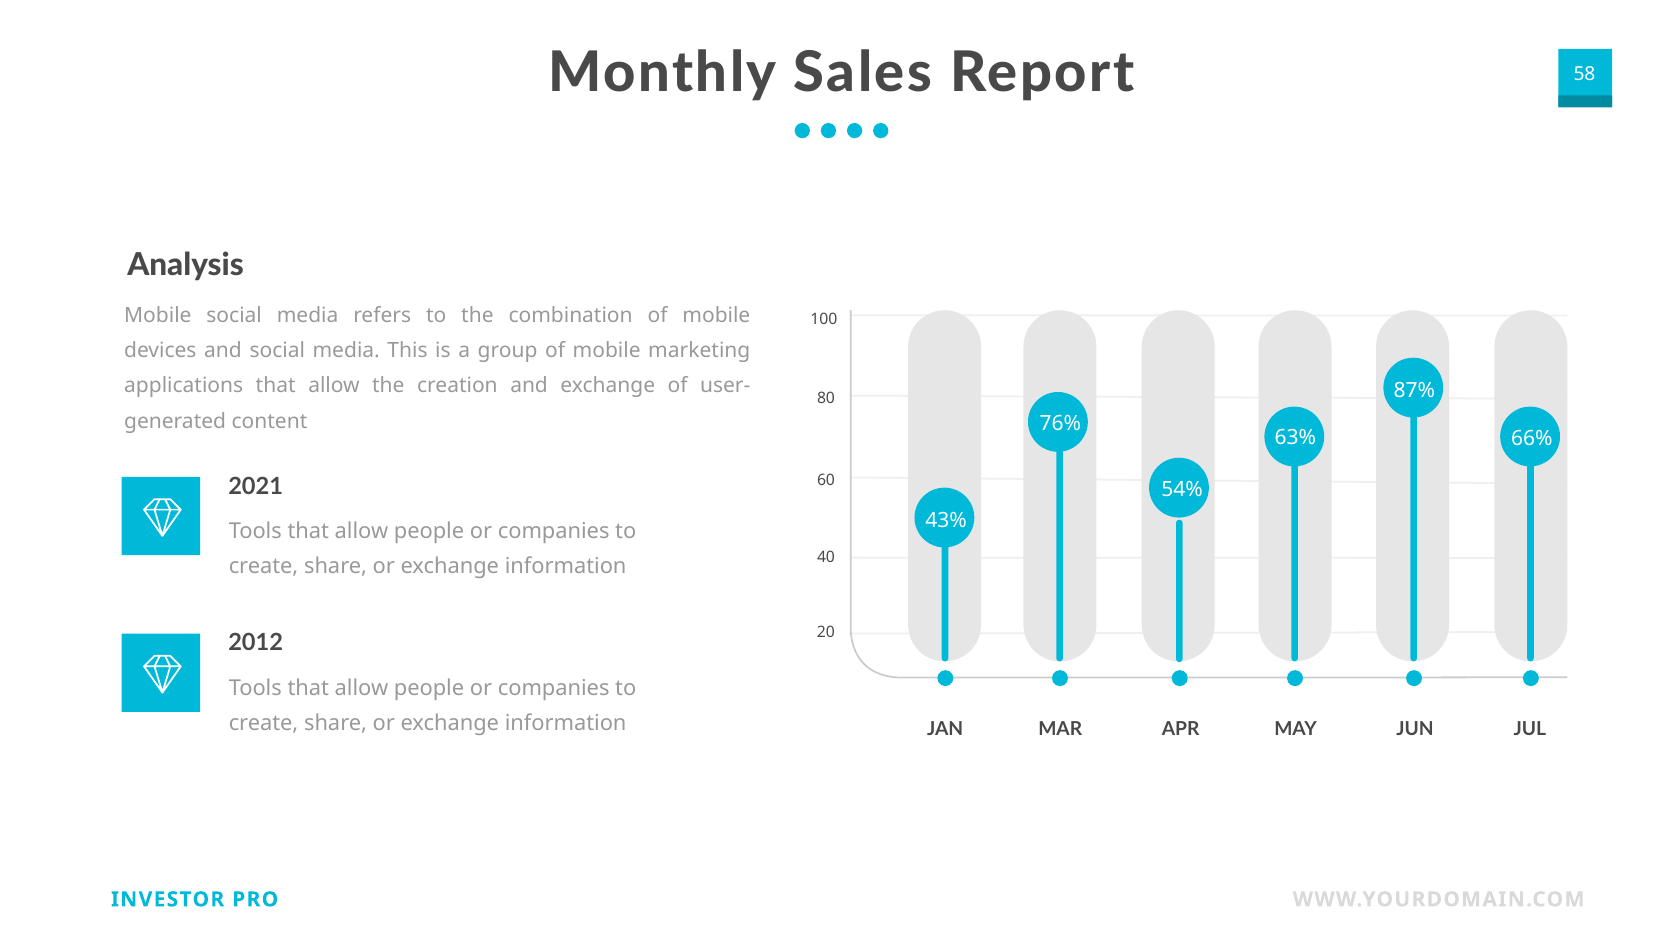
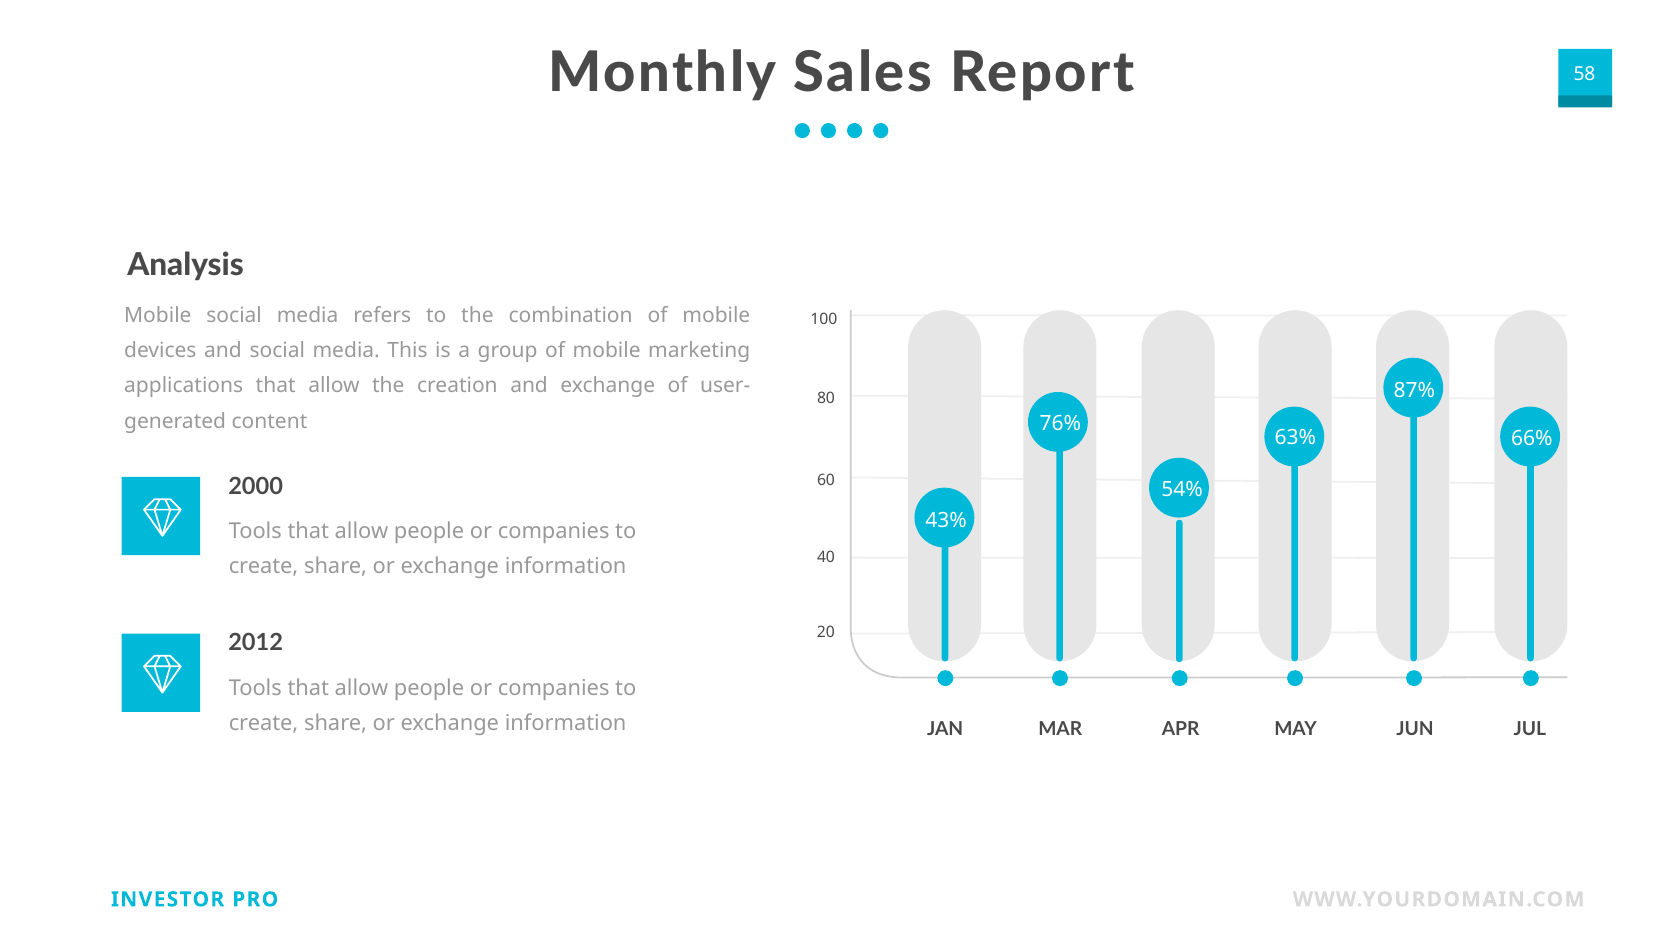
2021: 2021 -> 2000 (256, 487)
